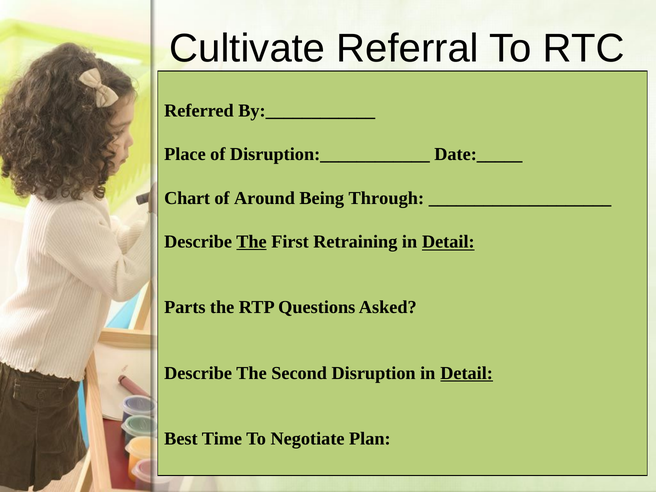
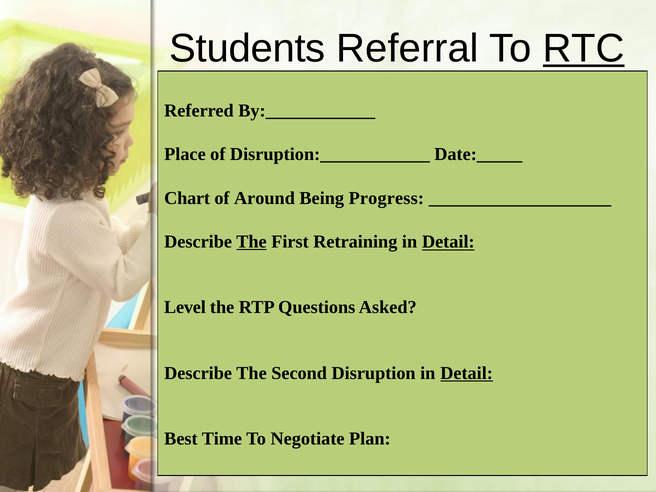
Cultivate: Cultivate -> Students (247, 48)
RTC underline: none -> present (584, 48)
Through: Through -> Progress (386, 198)
Parts: Parts -> Level (185, 307)
